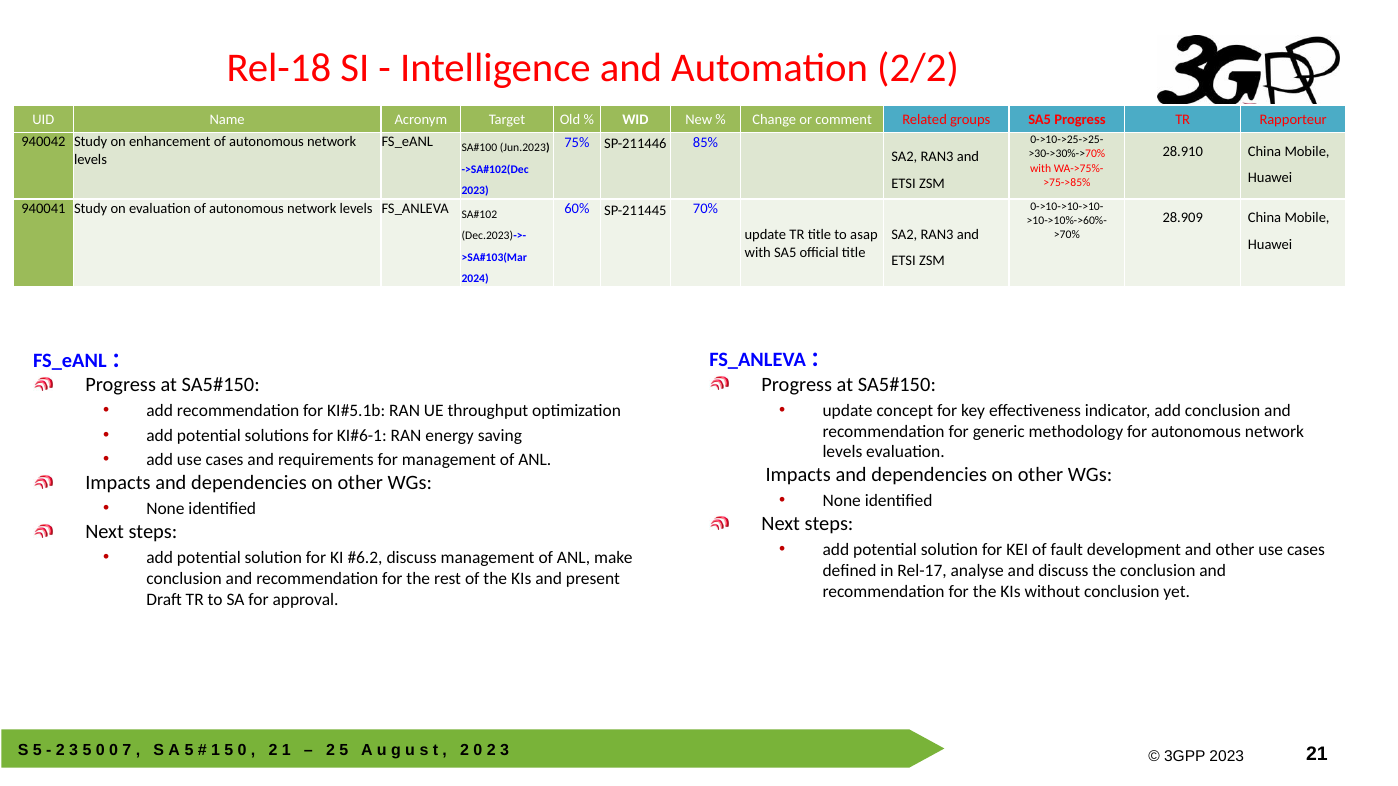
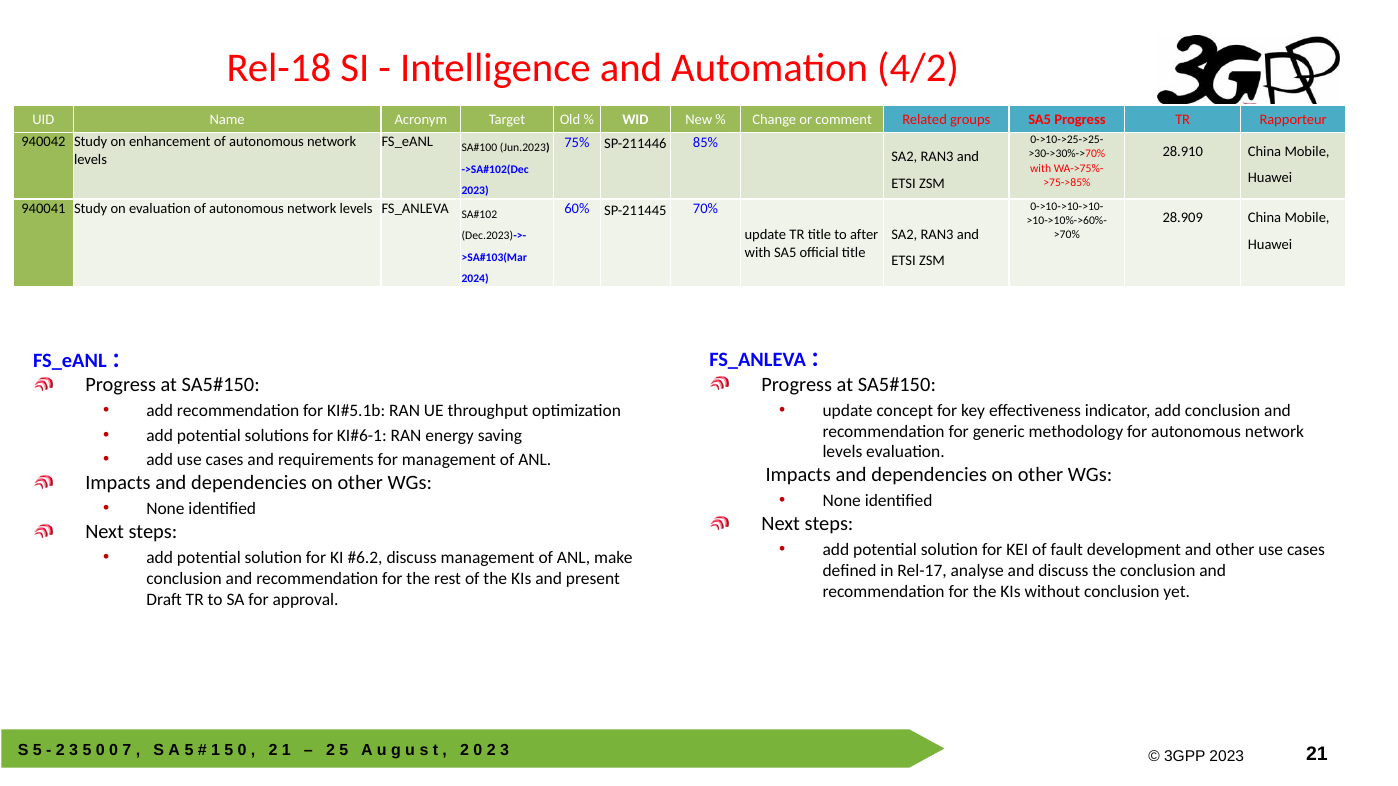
2/2: 2/2 -> 4/2 (918, 68)
asap: asap -> after (864, 234)
